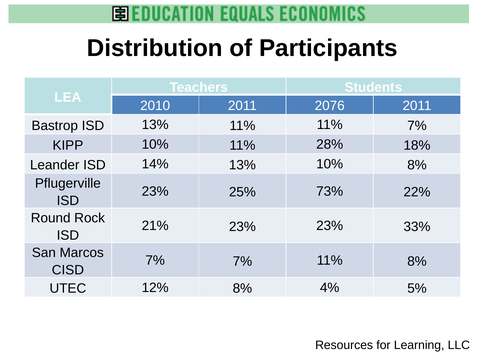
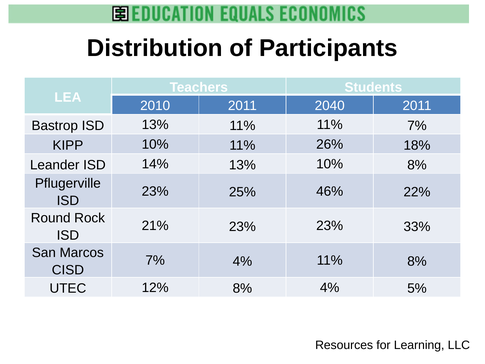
2076: 2076 -> 2040 (330, 106)
28%: 28% -> 26% (330, 144)
73%: 73% -> 46% (330, 191)
7% 7%: 7% -> 4% (242, 261)
